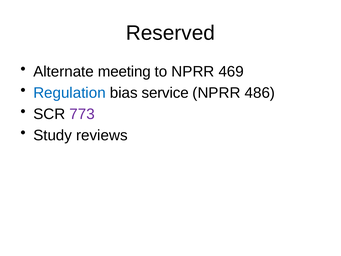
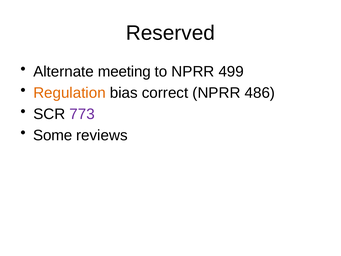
469: 469 -> 499 (231, 72)
Regulation colour: blue -> orange (69, 93)
service: service -> correct (165, 93)
Study: Study -> Some (53, 135)
